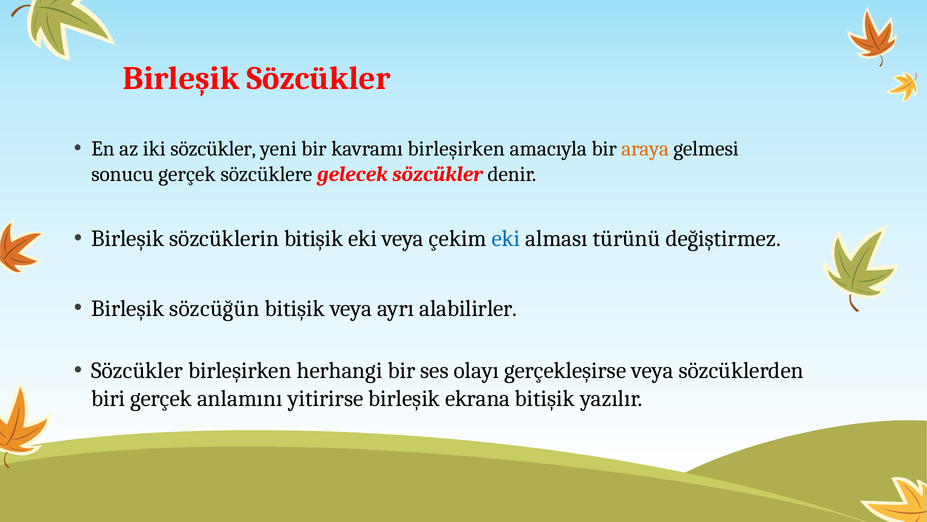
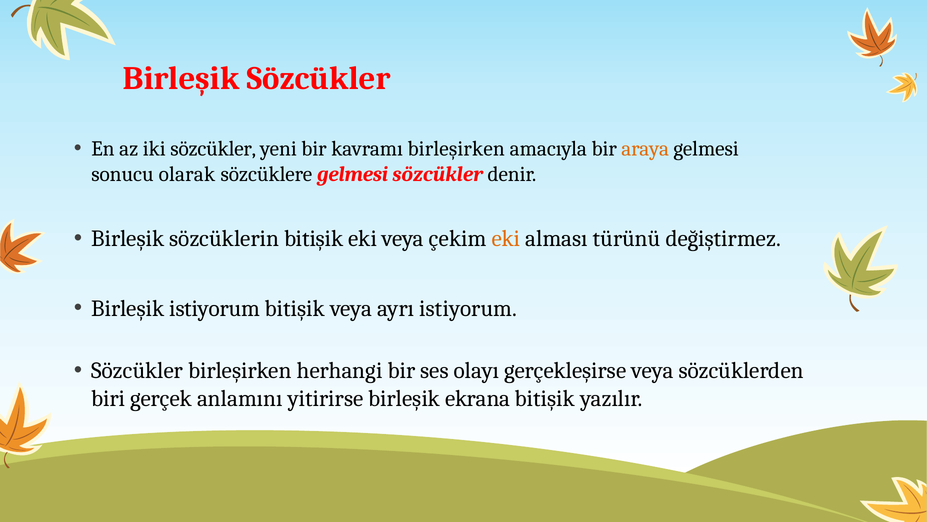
sonucu gerçek: gerçek -> olarak (187, 174)
sözcüklere gelecek: gelecek -> gelmesi (353, 174)
eki colour: blue -> orange (506, 238)
Birleşik sözcüğün: sözcüğün -> istiyorum (215, 308)
ayrı alabilirler: alabilirler -> istiyorum (468, 308)
